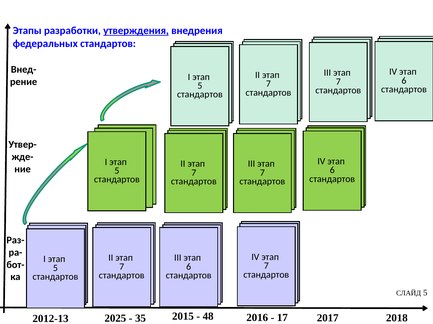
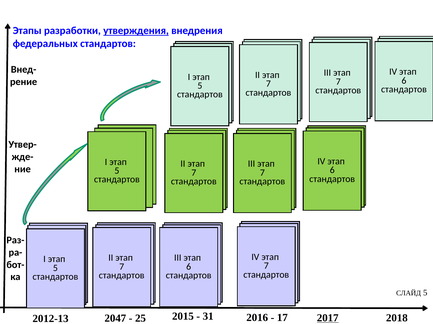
2025: 2025 -> 2047 (115, 319)
35: 35 -> 25 (140, 319)
48: 48 -> 31 (208, 317)
2017 underline: none -> present (328, 319)
